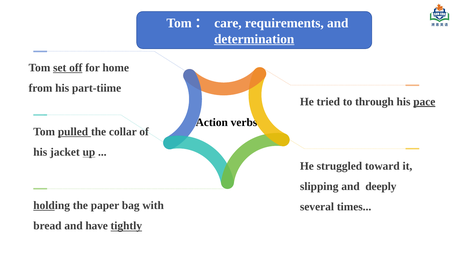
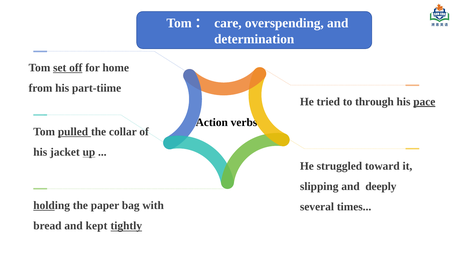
requirements: requirements -> overspending (284, 23)
determination underline: present -> none (254, 39)
have: have -> kept (97, 226)
